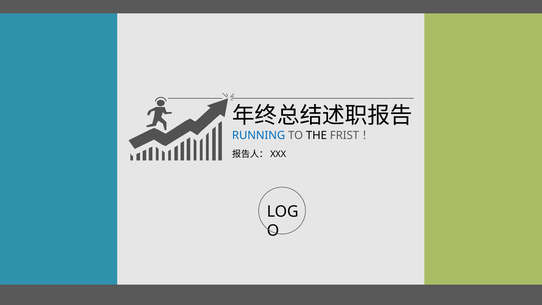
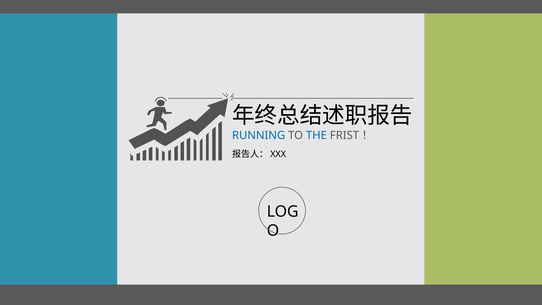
THE colour: black -> blue (316, 135)
